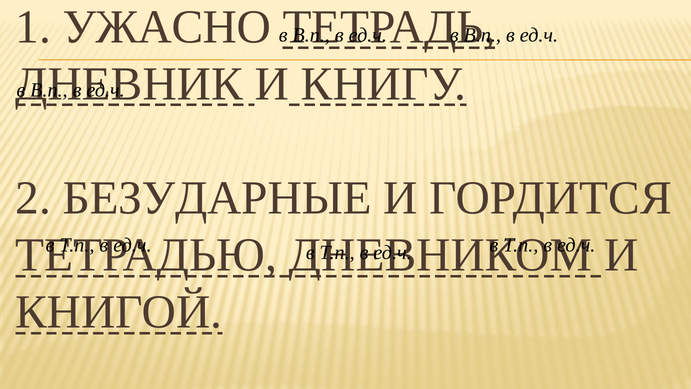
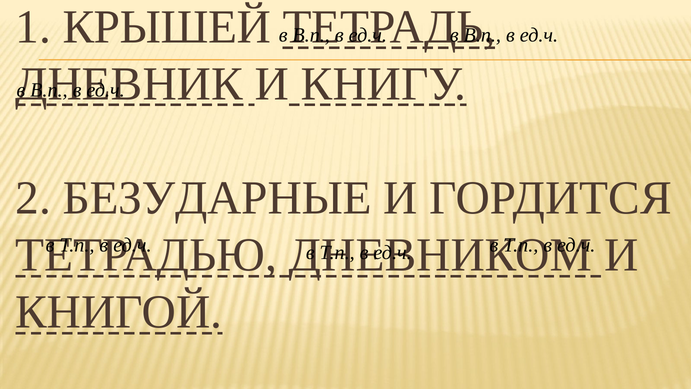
УЖАСНО: УЖАСНО -> КРЫШЕЙ (167, 27)
